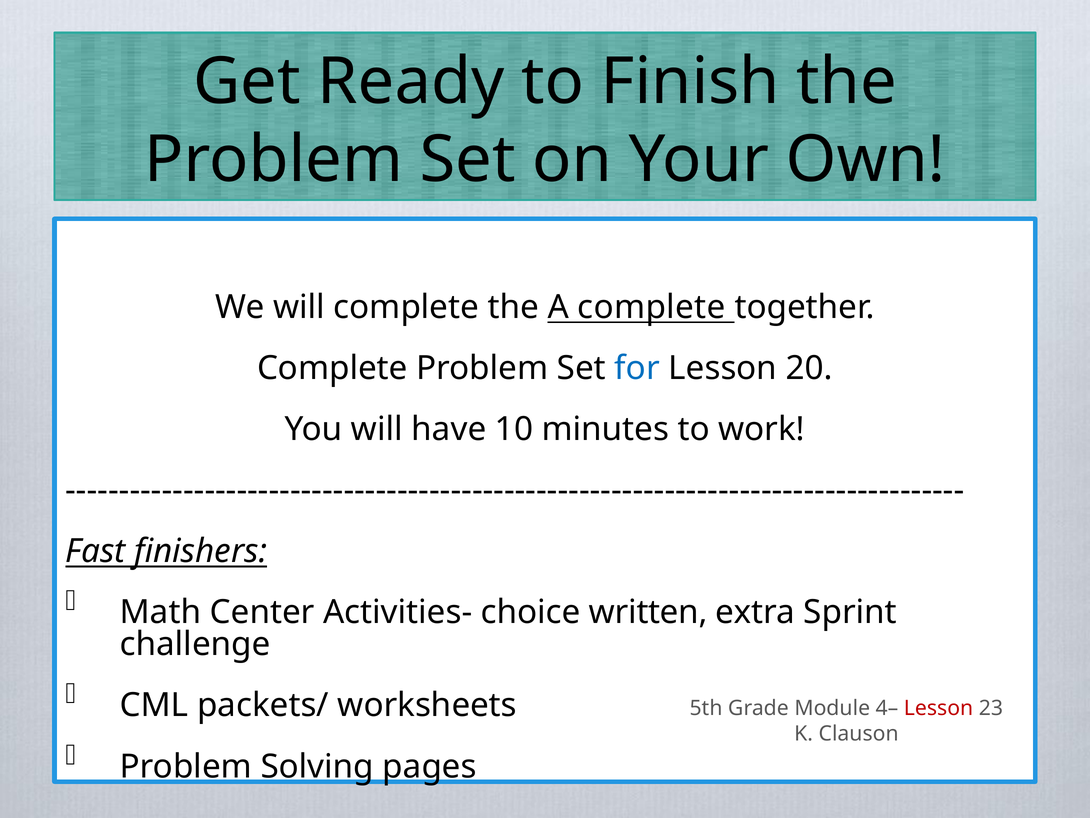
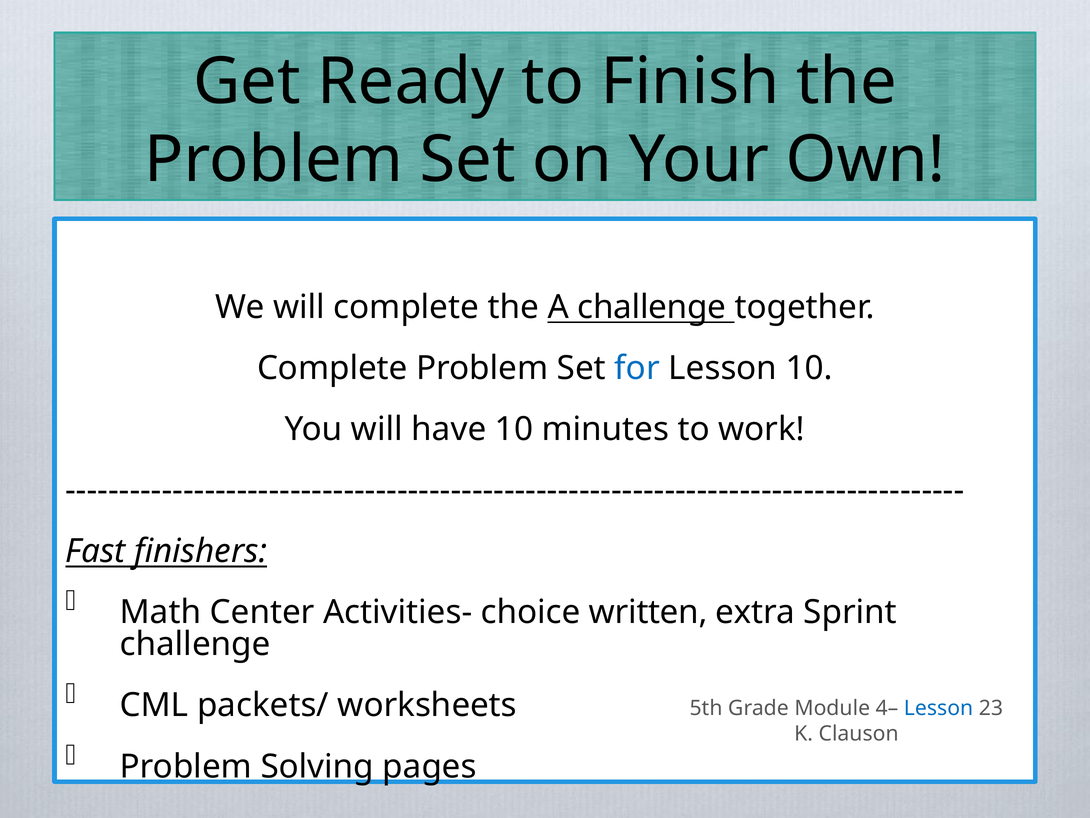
A complete: complete -> challenge (652, 307)
Lesson 20: 20 -> 10 (809, 368)
Lesson colour: red -> blue (939, 708)
